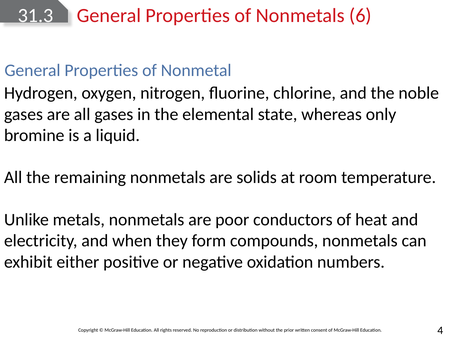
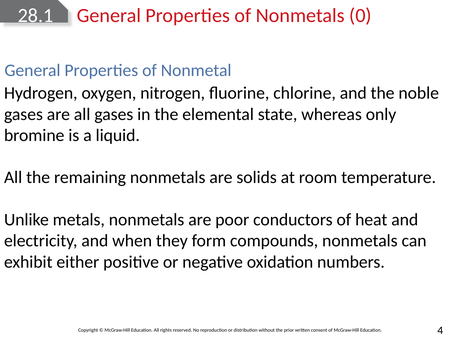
31.3: 31.3 -> 28.1 (36, 16)
6: 6 -> 0 (360, 16)
